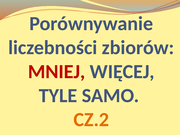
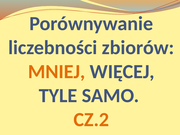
MNIEJ colour: red -> orange (57, 72)
